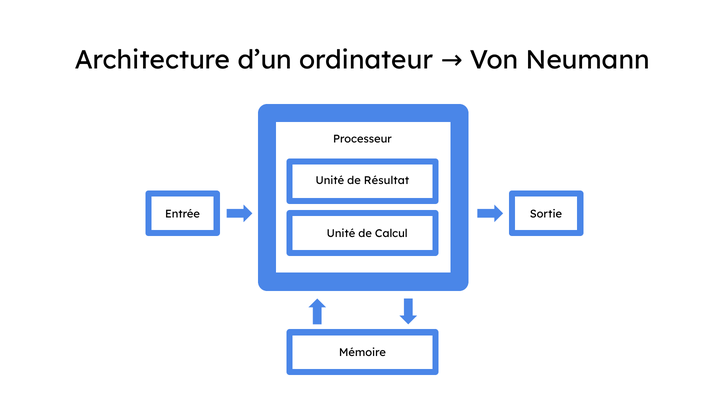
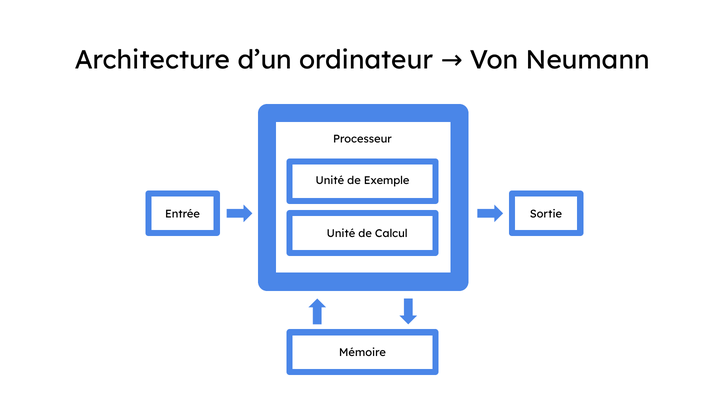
Résultat: Résultat -> Exemple (387, 181)
